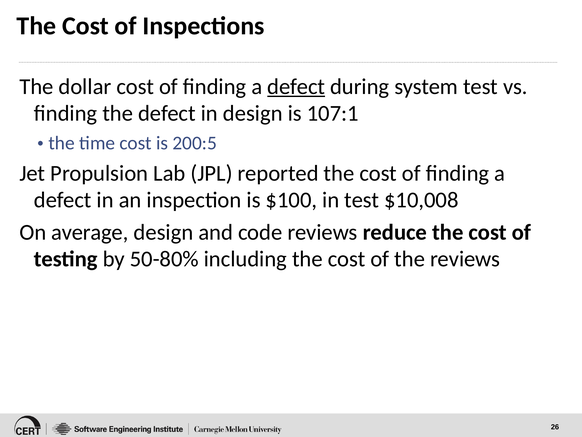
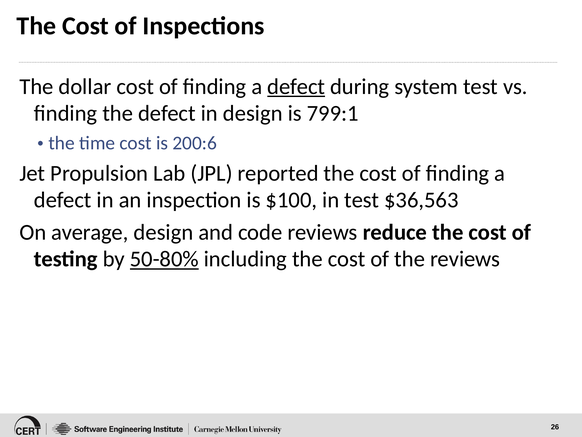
107:1: 107:1 -> 799:1 (333, 113)
200:5: 200:5 -> 200:6 (195, 143)
$10,008: $10,008 -> $36,563 (421, 200)
50-80% underline: none -> present (164, 259)
